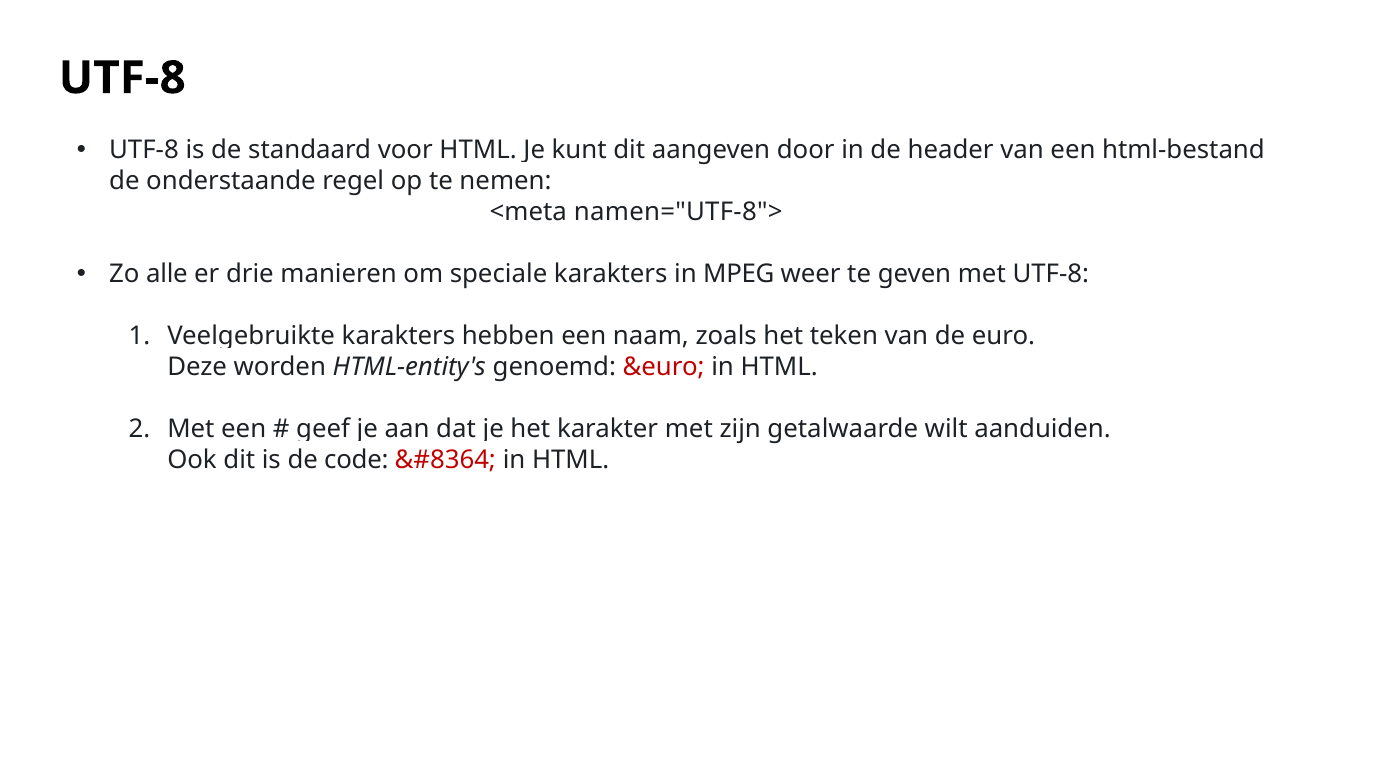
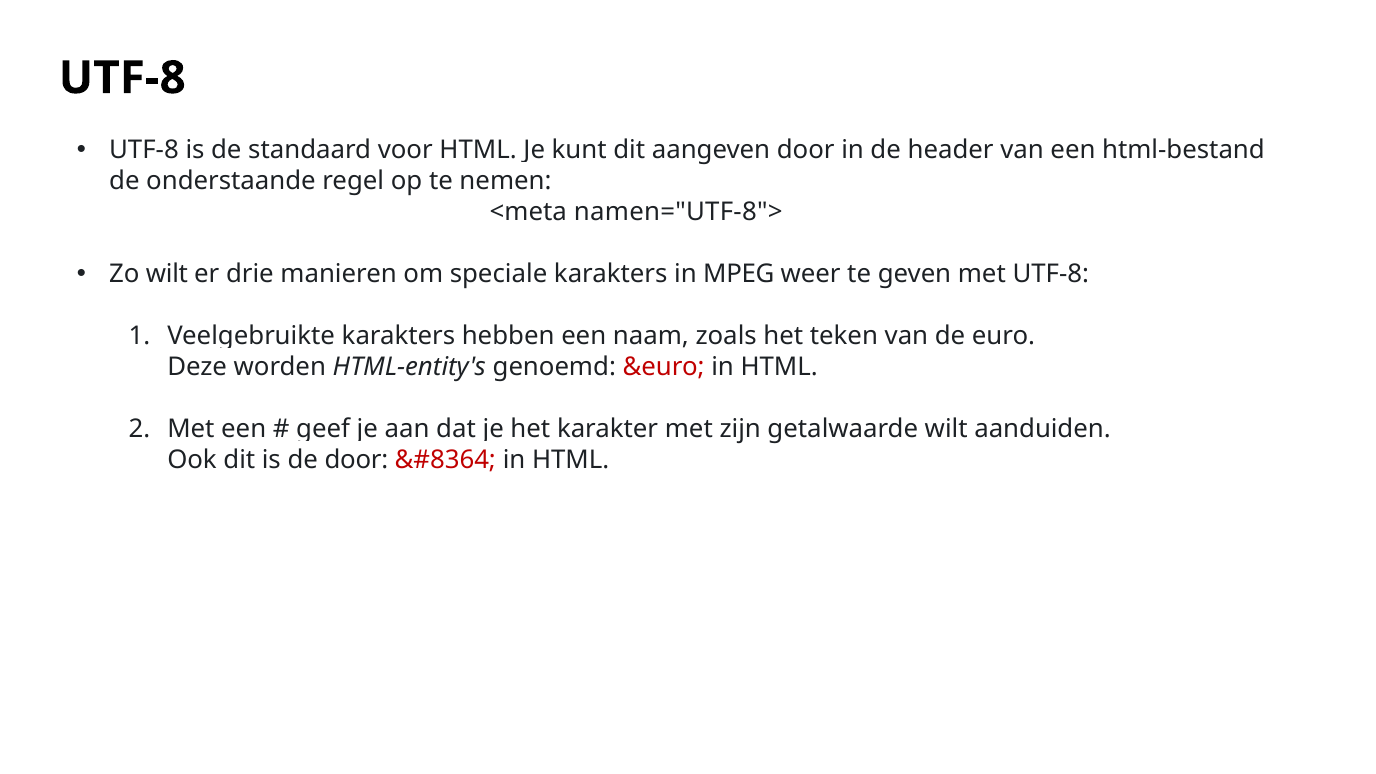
Zo alle: alle -> wilt (167, 274)
de code: code -> door (356, 460)
